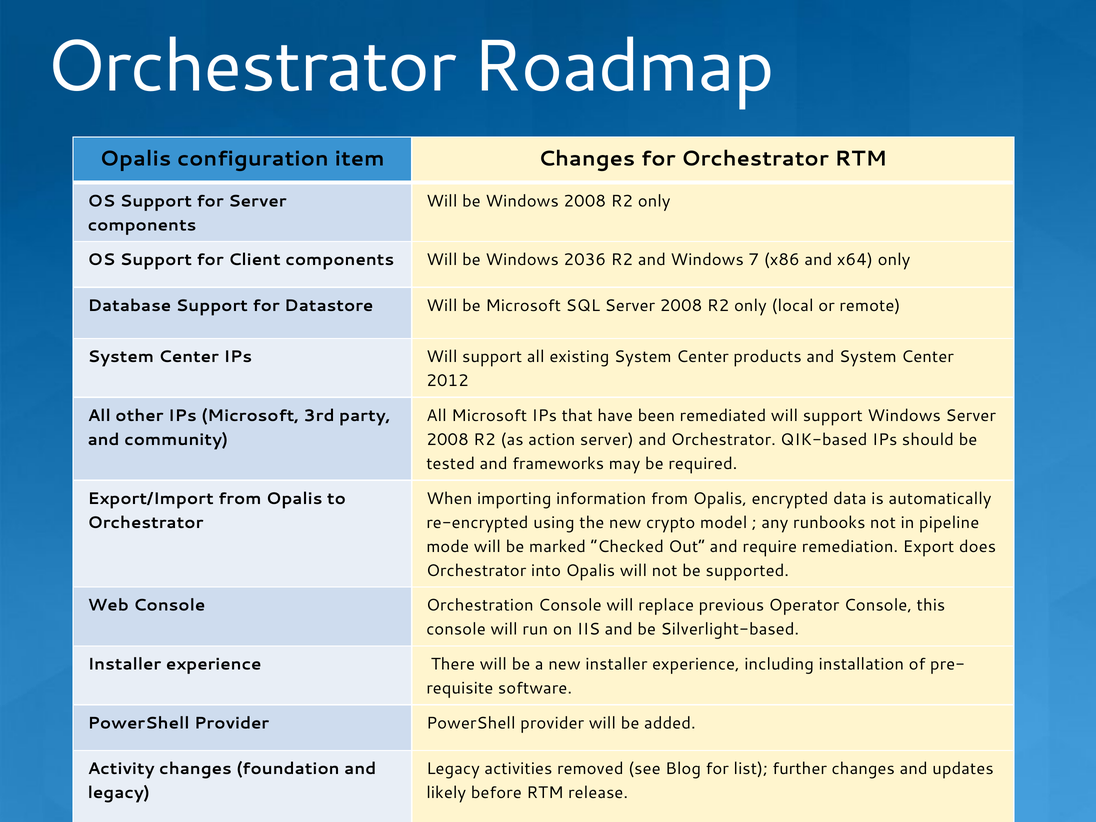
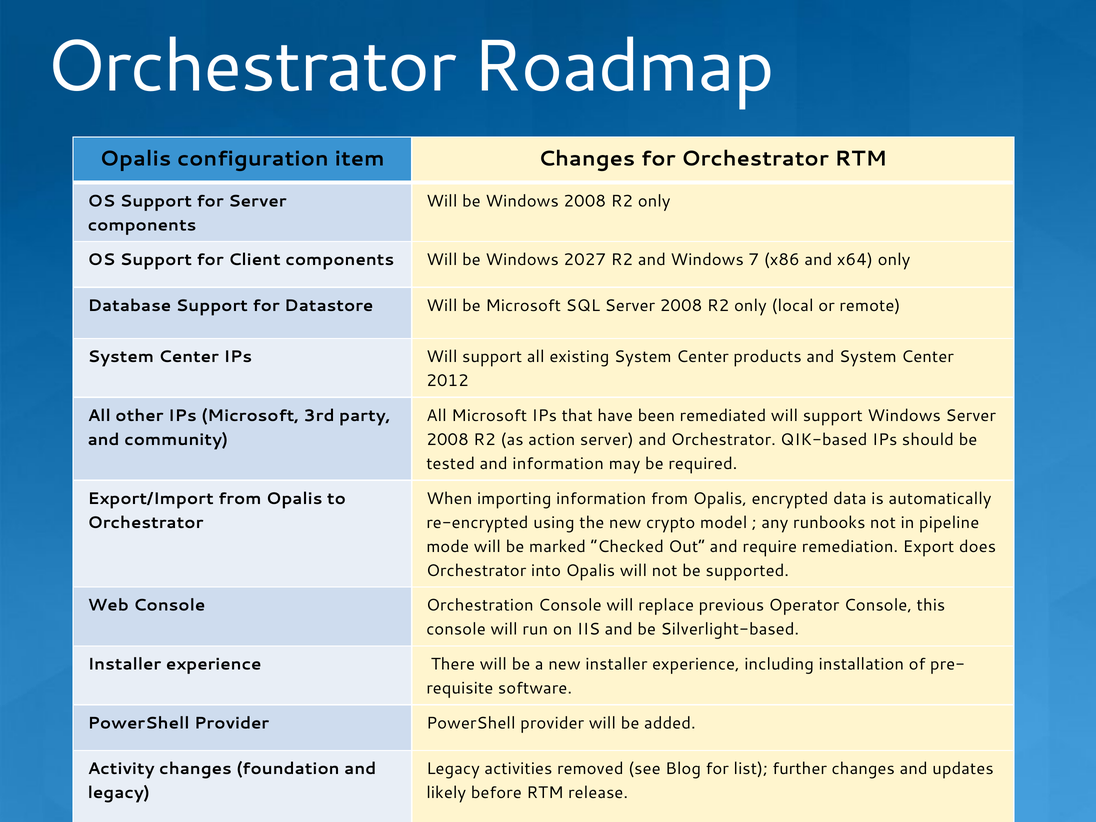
2036: 2036 -> 2027 (585, 260)
and frameworks: frameworks -> information (558, 464)
